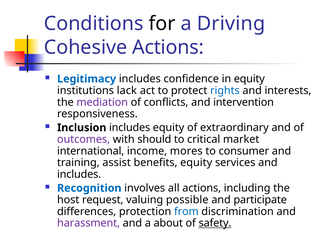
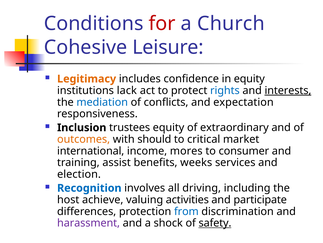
for colour: black -> red (162, 23)
Driving: Driving -> Church (231, 23)
Cohesive Actions: Actions -> Leisure (168, 47)
Legitimacy colour: blue -> orange (87, 79)
interests underline: none -> present (288, 90)
mediation colour: purple -> blue (102, 102)
intervention: intervention -> expectation (243, 102)
Inclusion includes: includes -> trustees (130, 127)
outcomes colour: purple -> orange (84, 139)
benefits equity: equity -> weeks (196, 162)
includes: includes -> election (79, 174)
all actions: actions -> driving (202, 188)
request: request -> achieve (103, 199)
possible: possible -> activities (187, 199)
about: about -> shock (168, 222)
